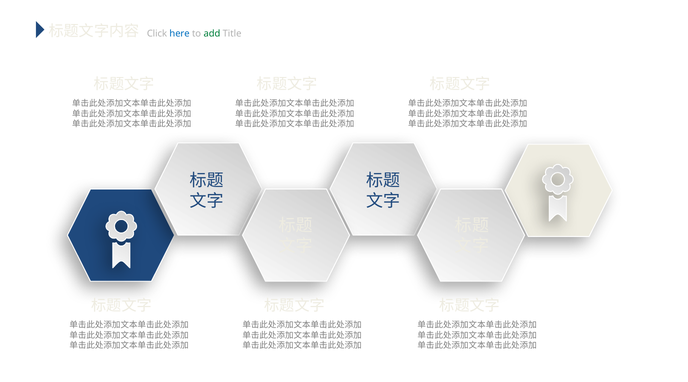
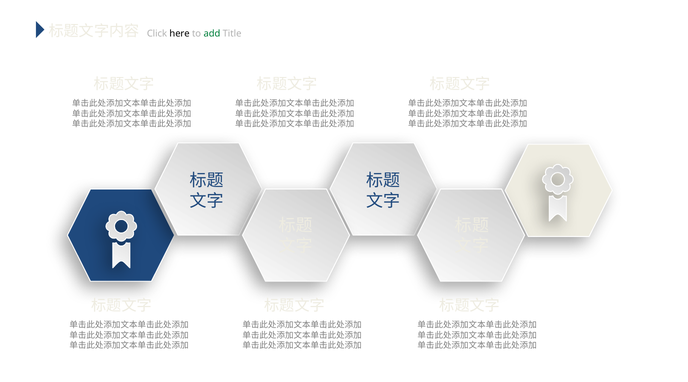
here colour: blue -> black (180, 33)
